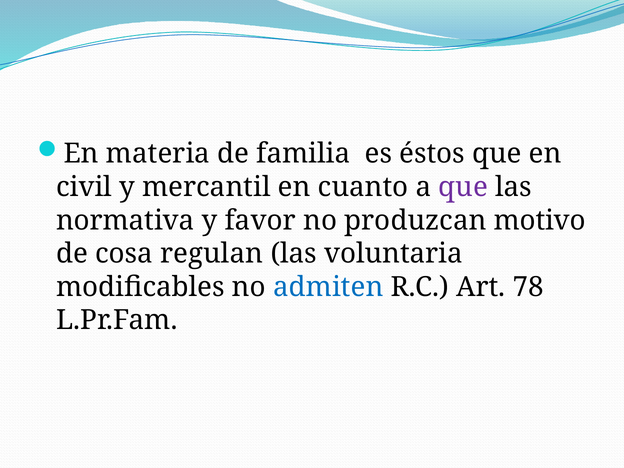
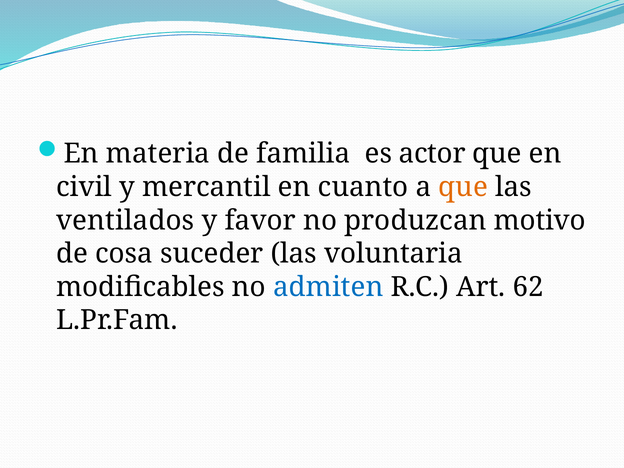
éstos: éstos -> actor (432, 154)
que colour: purple -> orange (463, 187)
normativa: normativa -> ventilados (125, 220)
regulan: regulan -> suceder (212, 254)
78: 78 -> 62 (528, 287)
